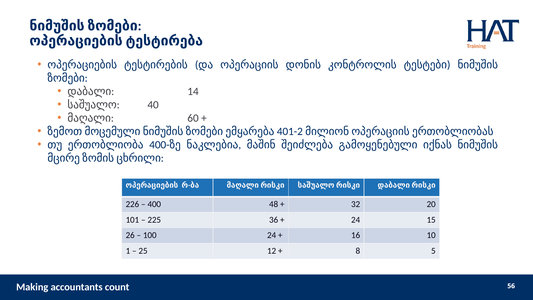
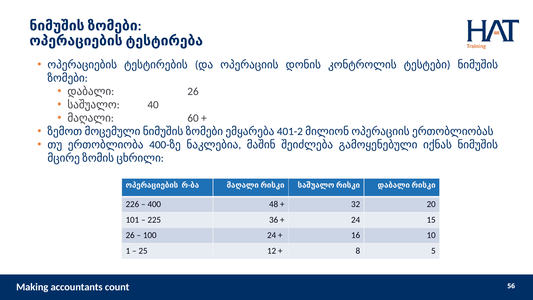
დაბალი 14: 14 -> 26 (193, 92)
